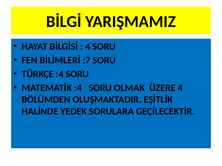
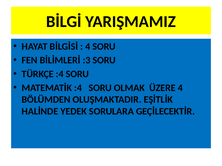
:7: :7 -> :3 (87, 60)
